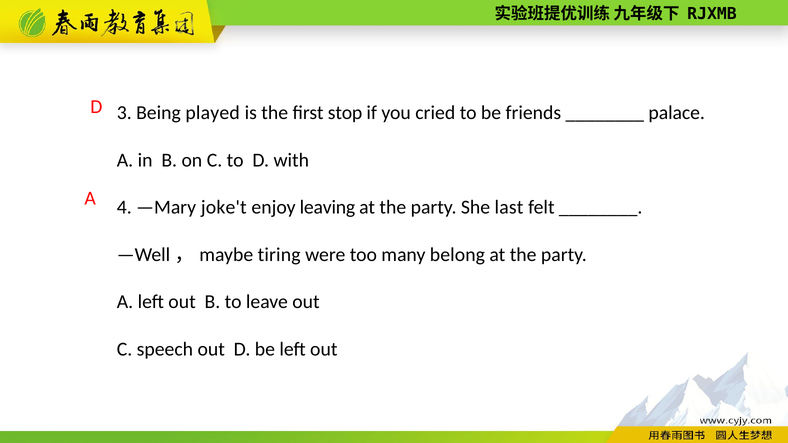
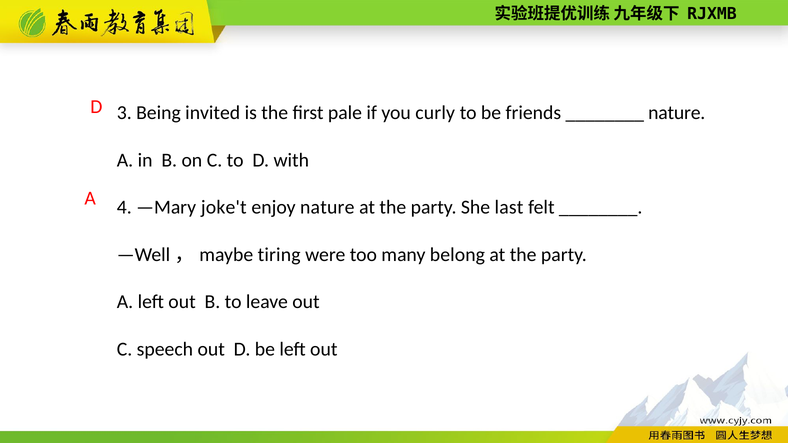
played: played -> invited (213, 113)
stop: stop -> pale (345, 113)
cried: cried -> curly (435, 113)
palace: palace -> nature (677, 113)
enjoy leaving: leaving -> nature (327, 207)
